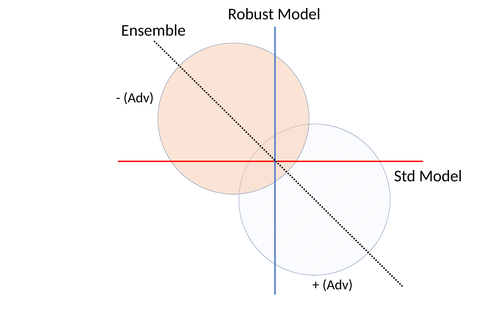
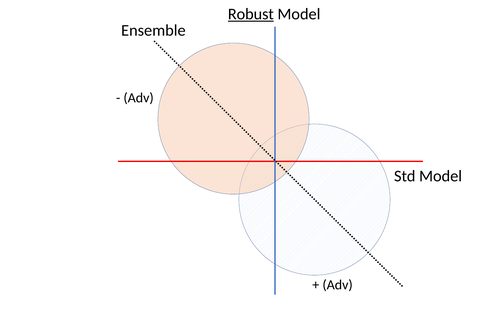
Robust underline: none -> present (251, 14)
